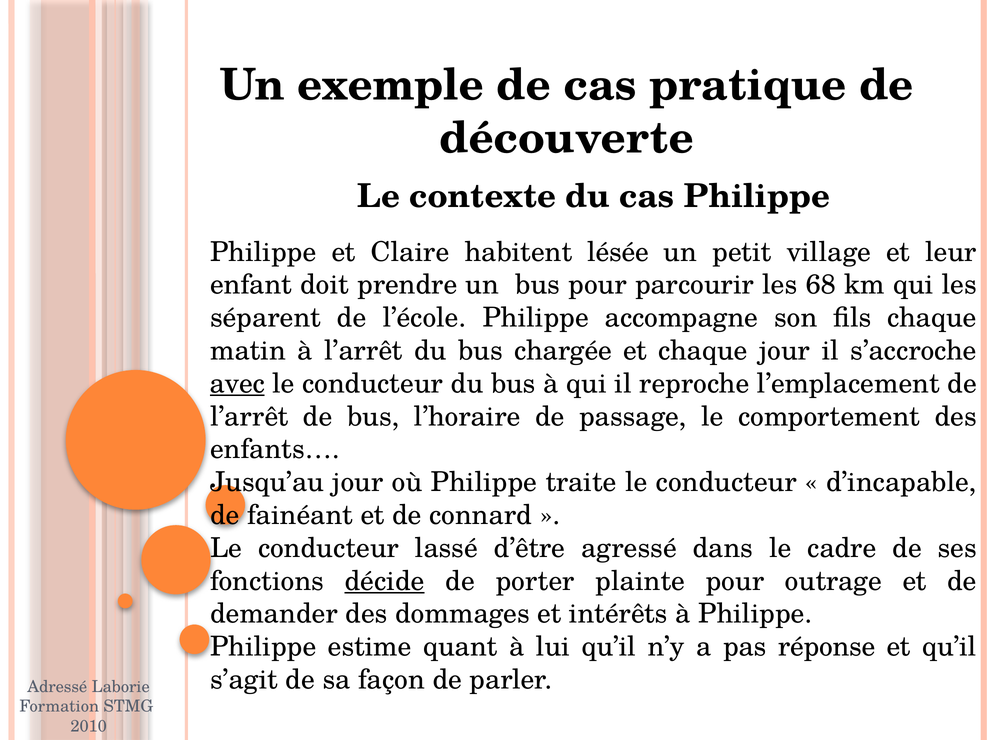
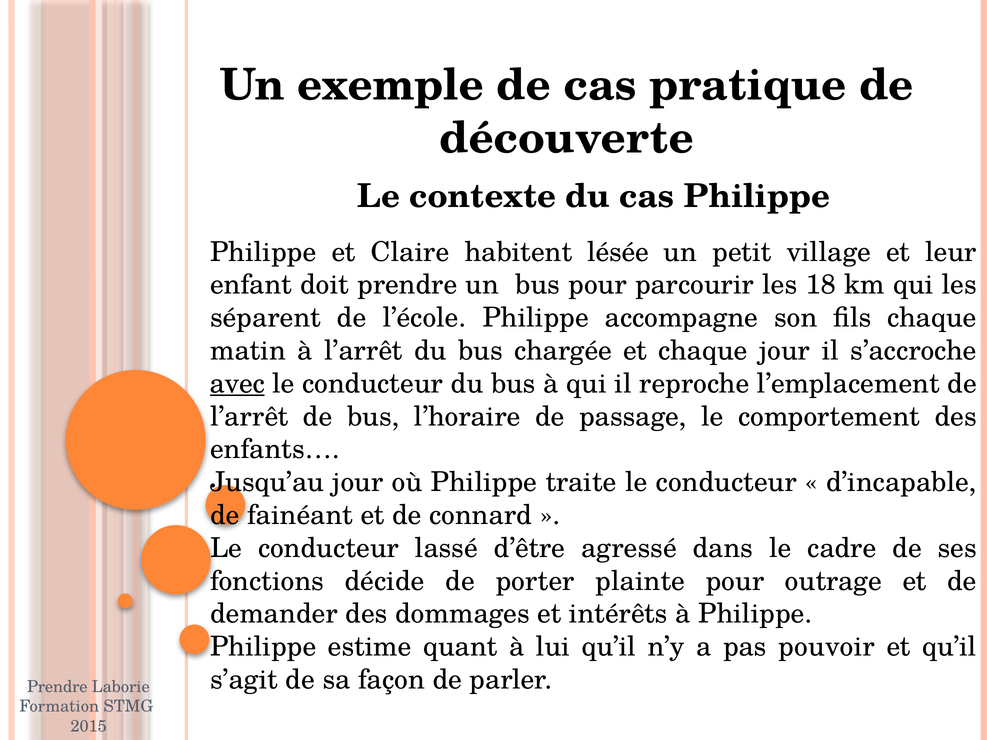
68: 68 -> 18 (821, 285)
décide underline: present -> none (385, 581)
réponse: réponse -> pouvoir (827, 647)
Adressé: Adressé -> Prendre (57, 687)
2010: 2010 -> 2015 (89, 726)
